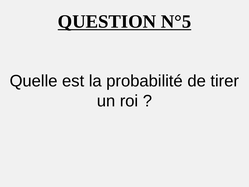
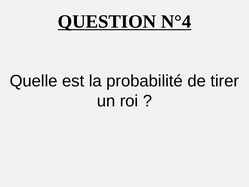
N°5: N°5 -> N°4 (176, 22)
